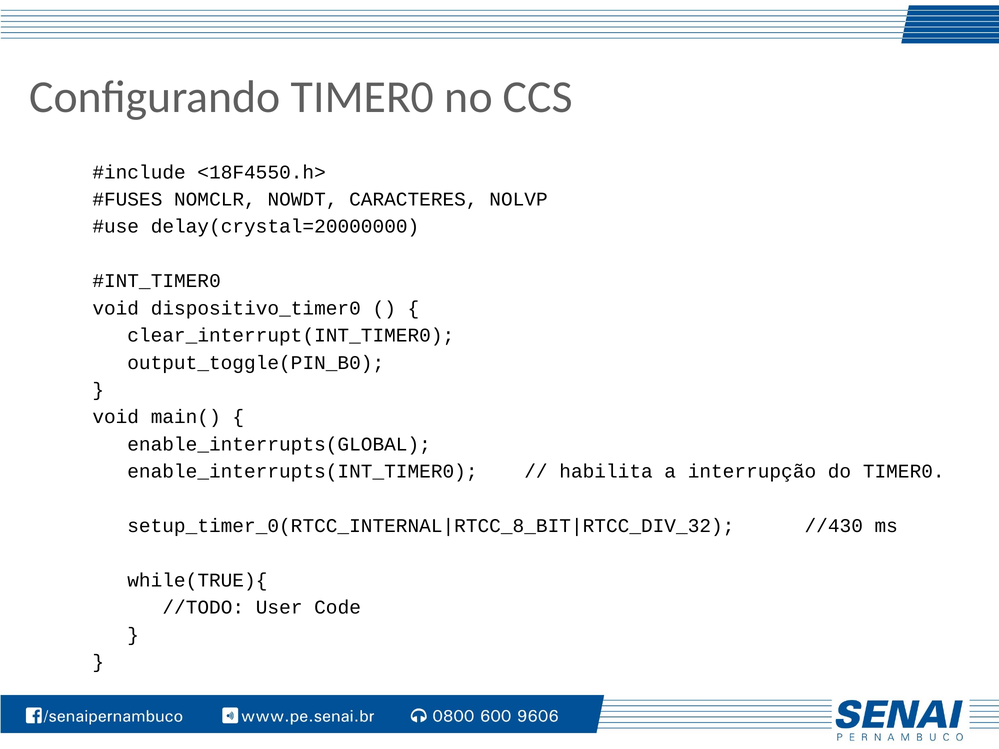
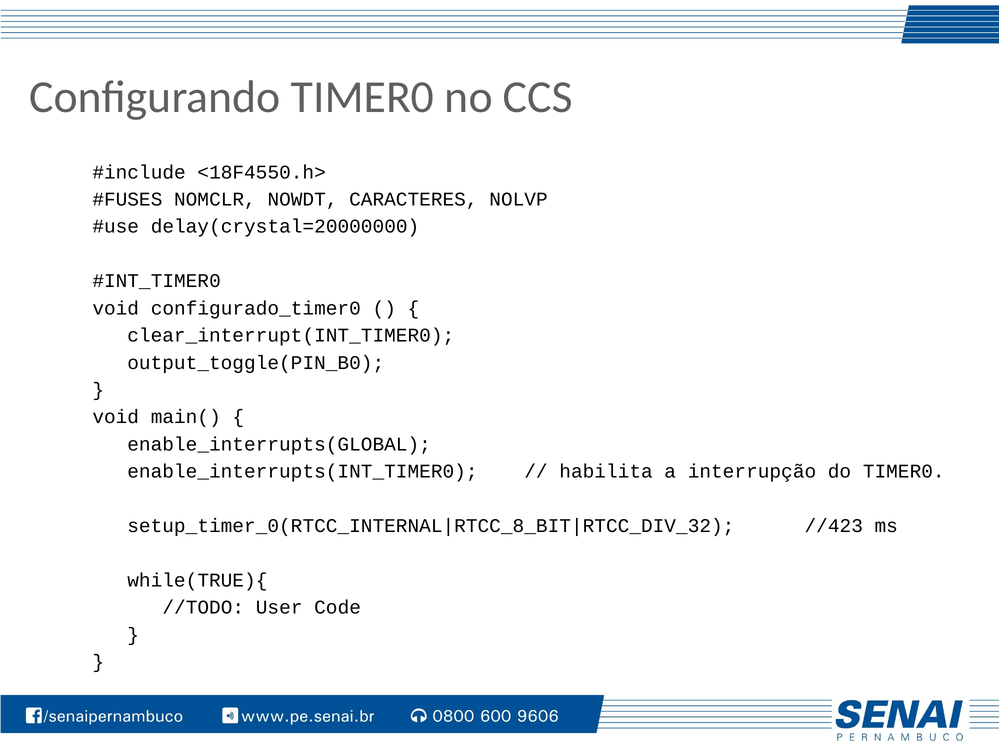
dispositivo_timer0: dispositivo_timer0 -> configurado_timer0 (256, 308)
//430: //430 -> //423 (834, 526)
